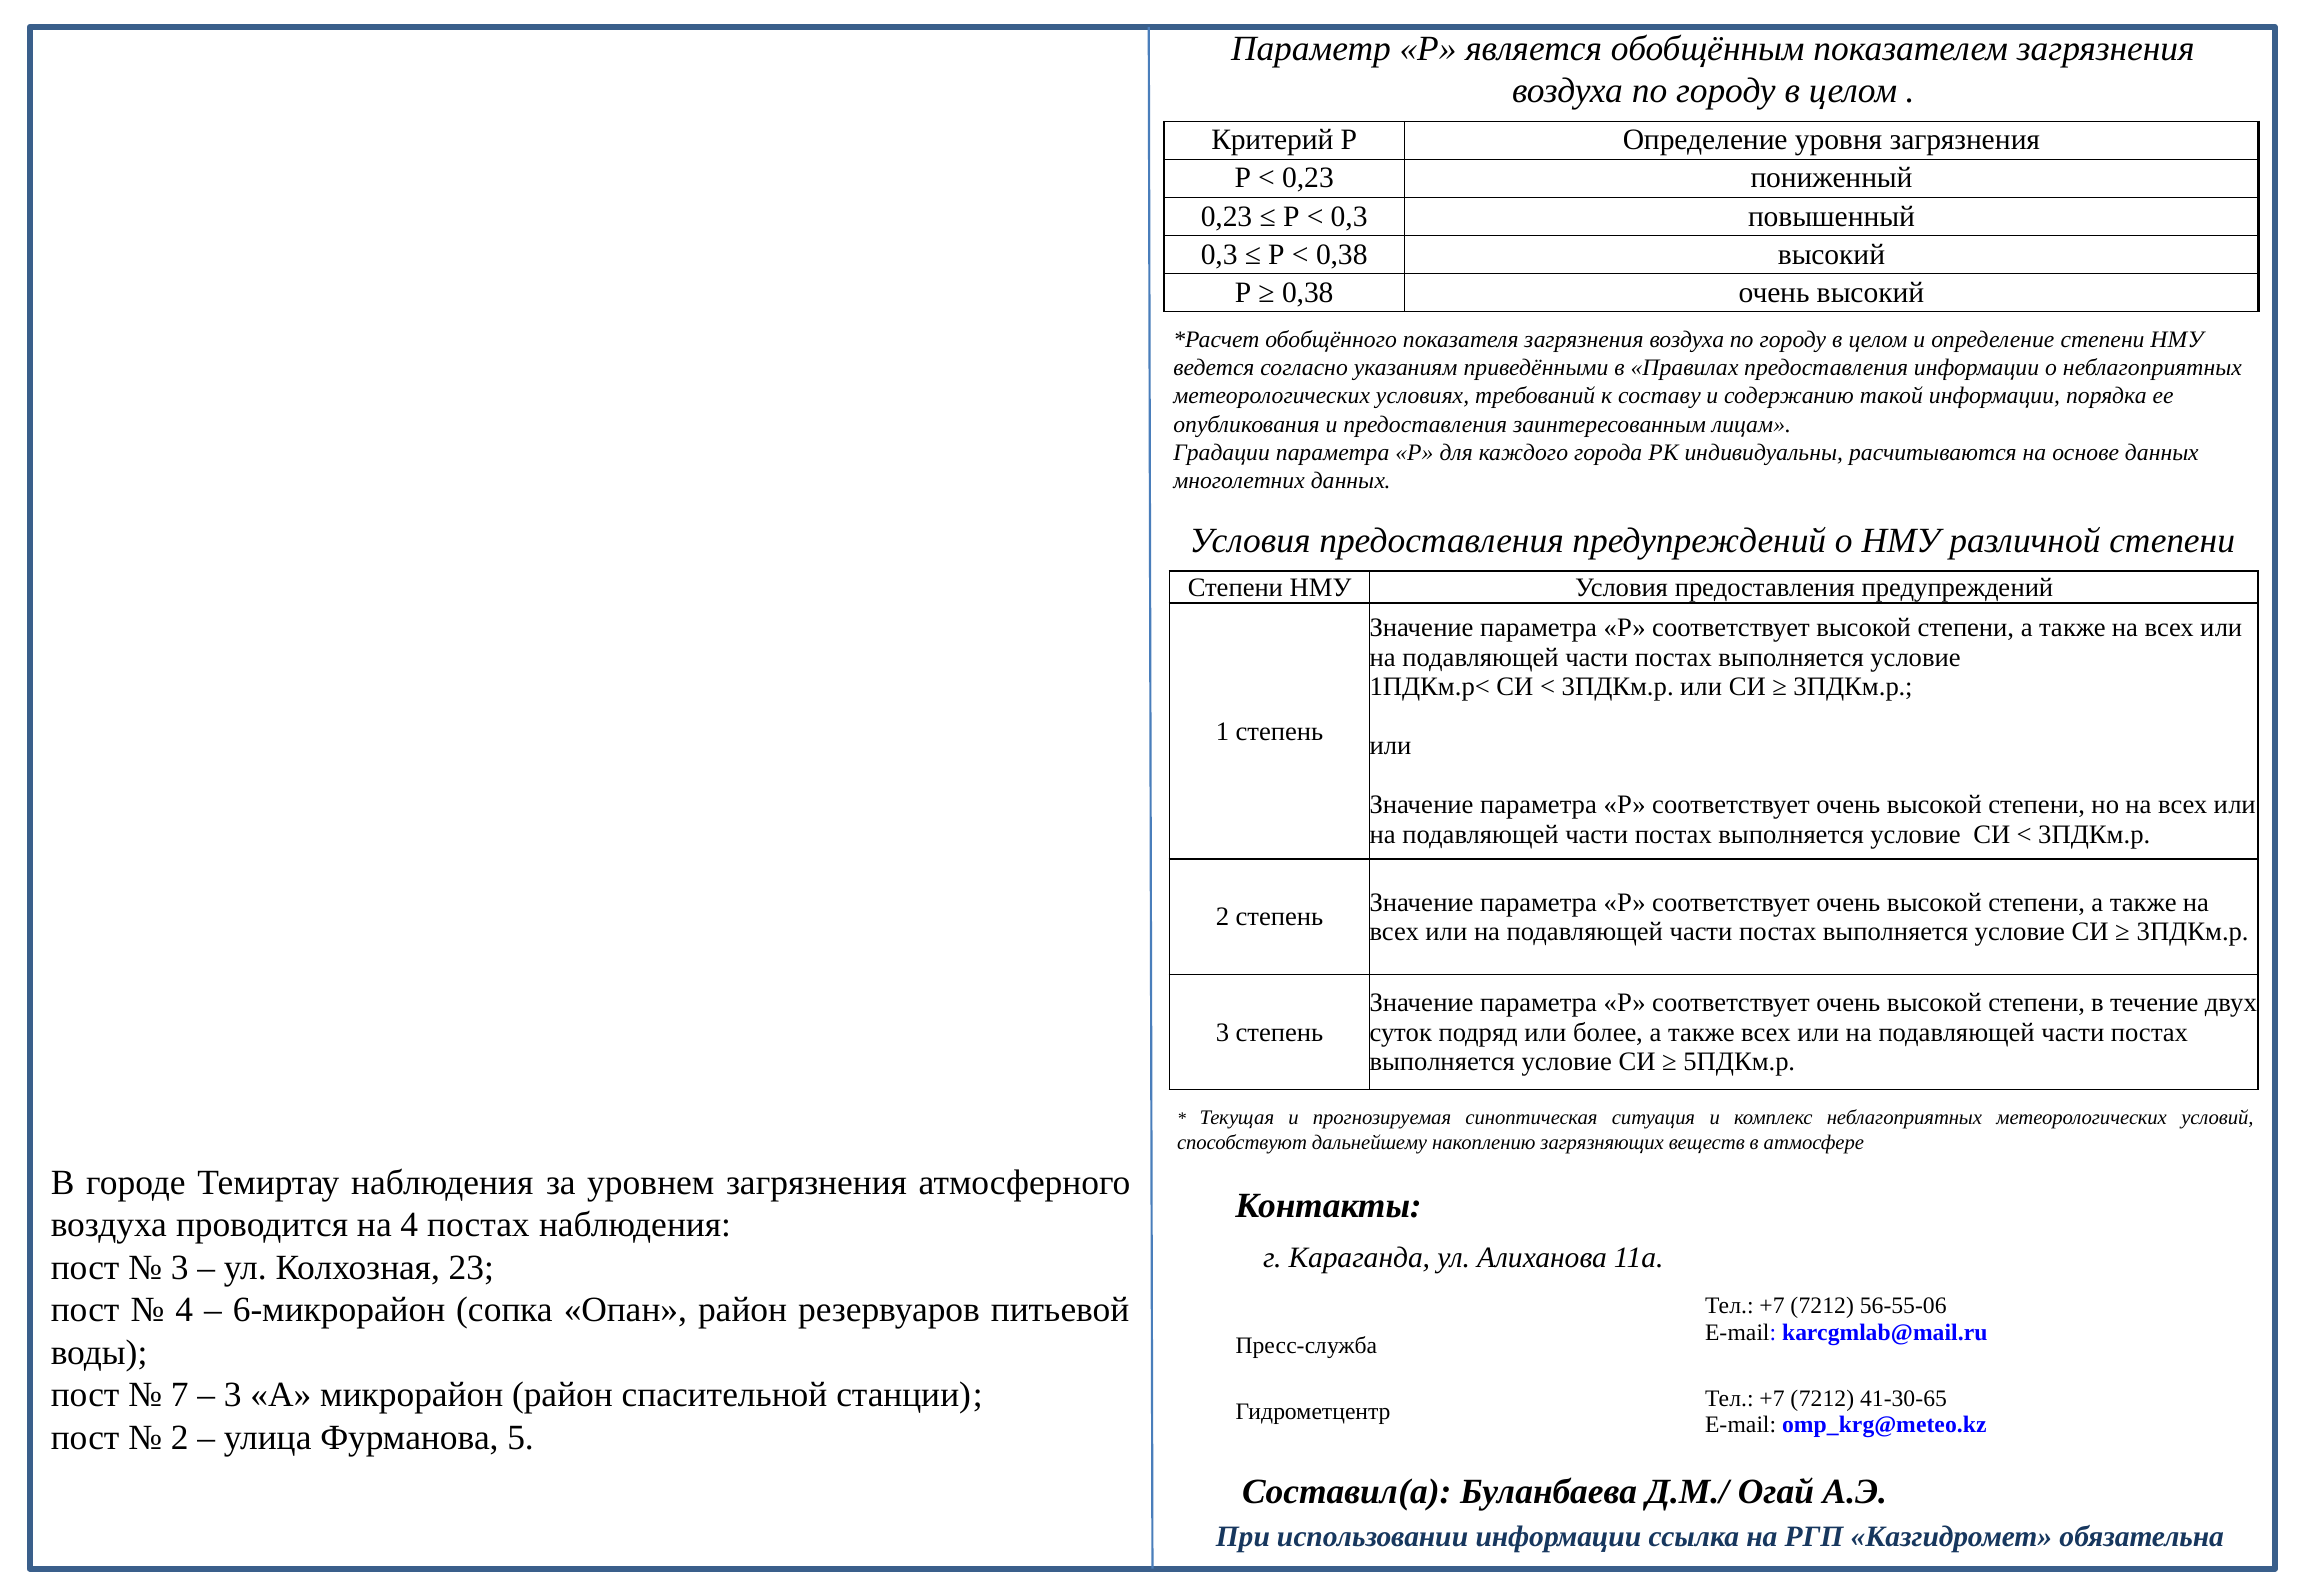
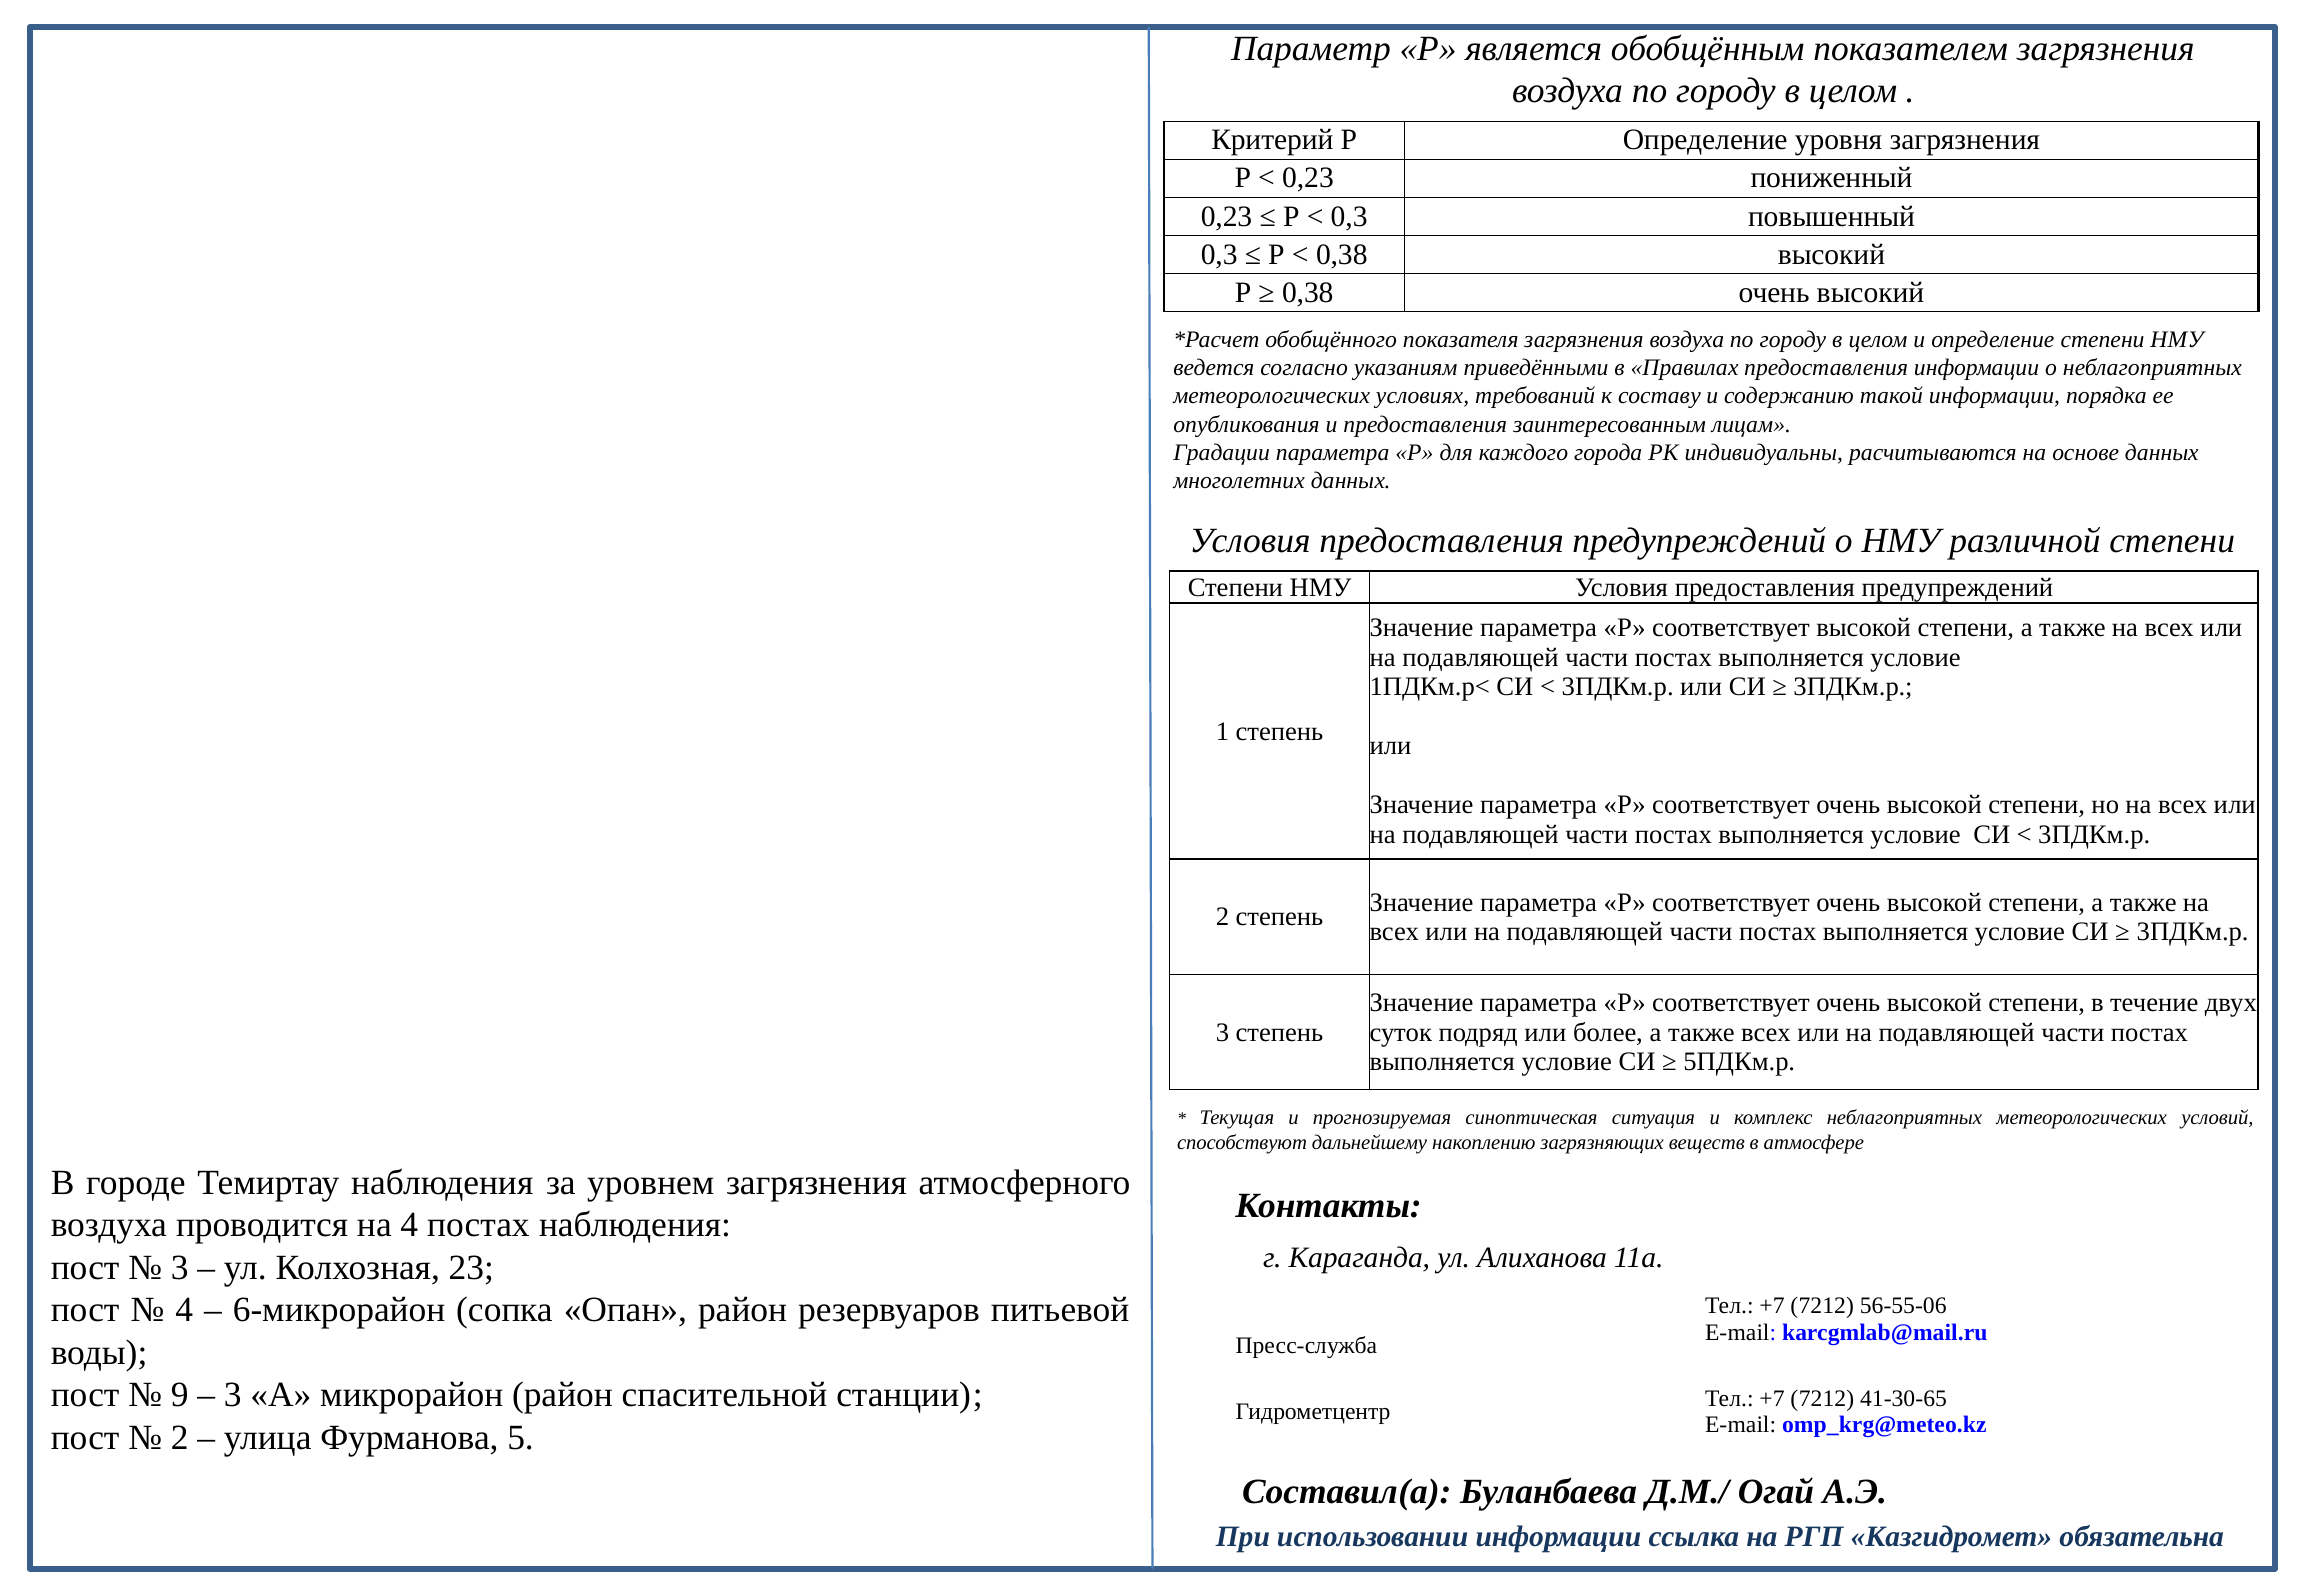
7: 7 -> 9 (180, 1395)
